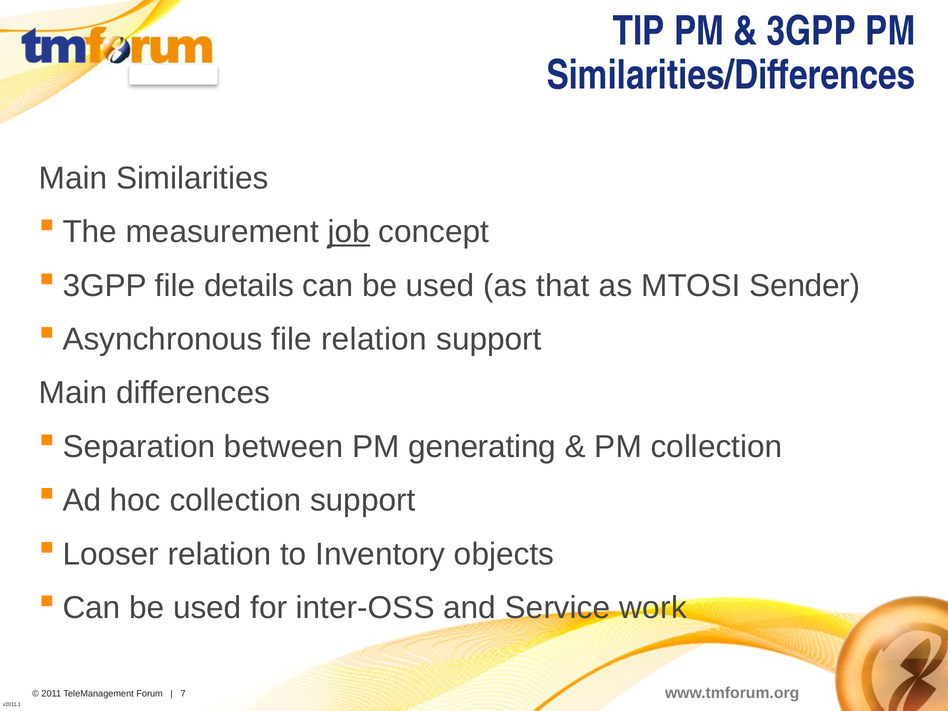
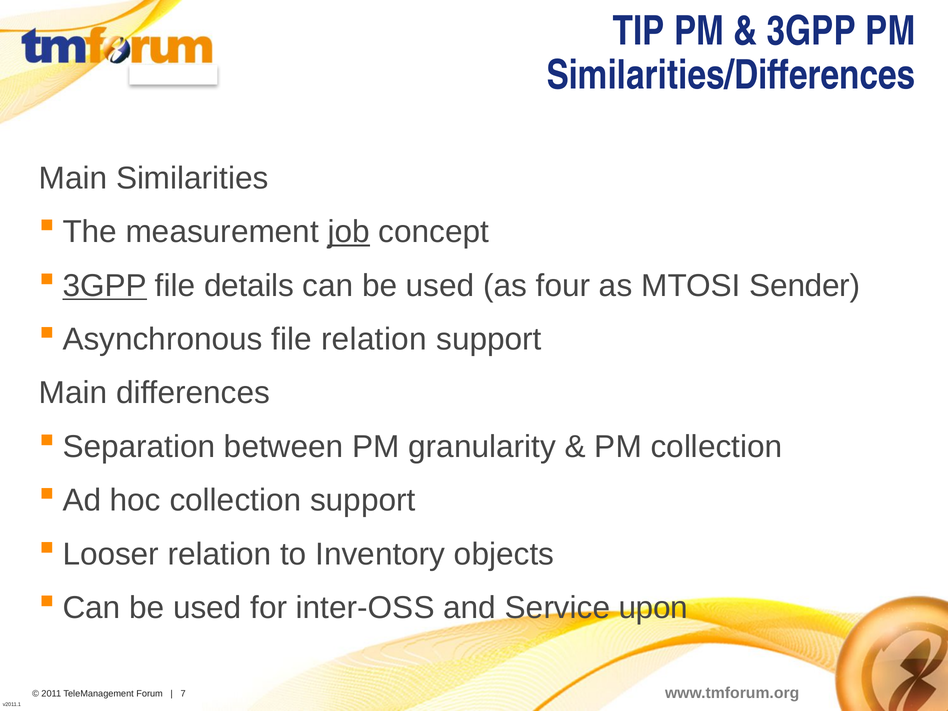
3GPP underline: none -> present (105, 286)
that: that -> four (563, 286)
generating: generating -> granularity (482, 447)
work: work -> upon (653, 608)
